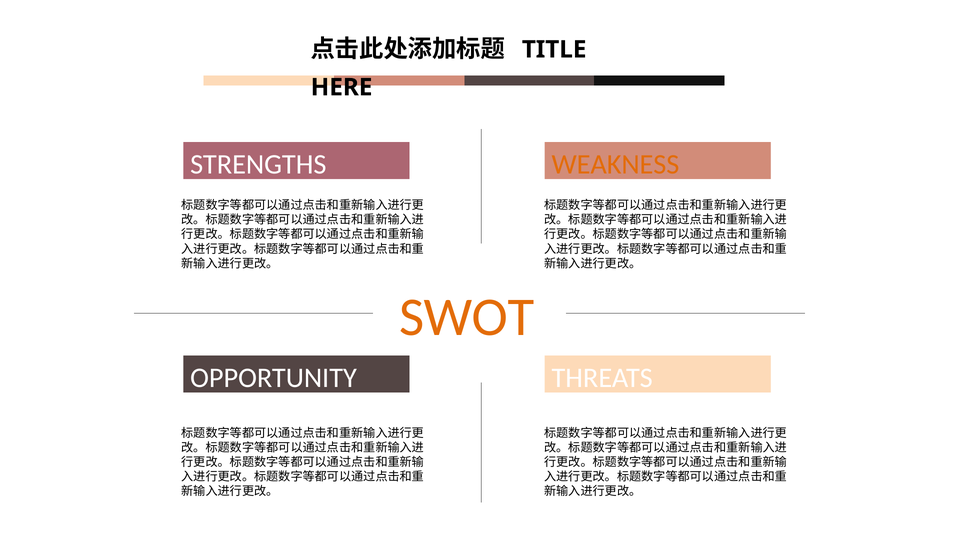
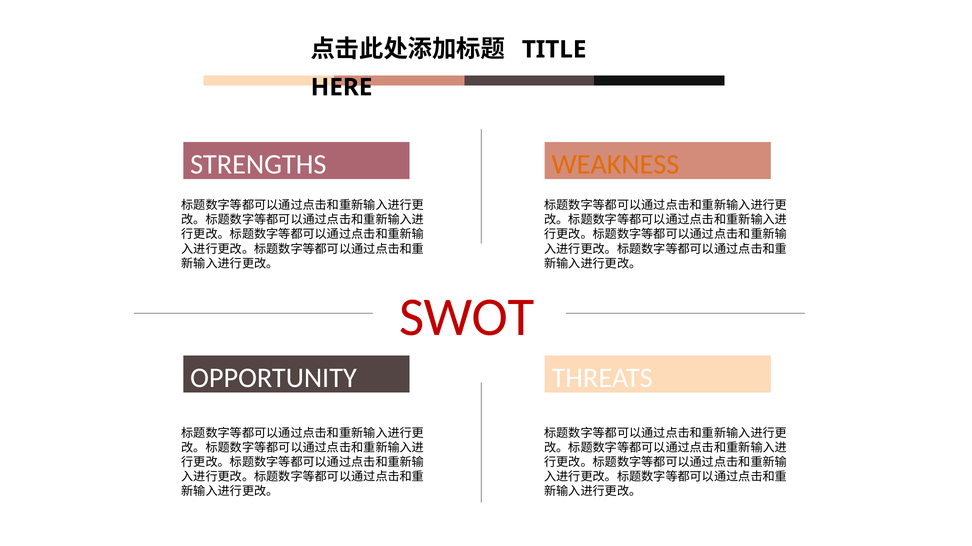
SWOT colour: orange -> red (467, 318)
